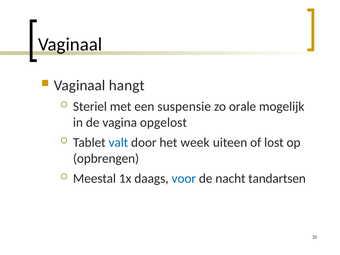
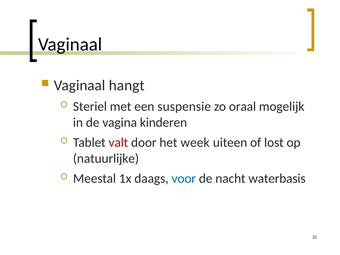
orale: orale -> oraal (243, 107)
opgelost: opgelost -> kinderen (163, 122)
valt colour: blue -> red (118, 143)
opbrengen: opbrengen -> natuurlijke (106, 159)
tandartsen: tandartsen -> waterbasis (277, 179)
